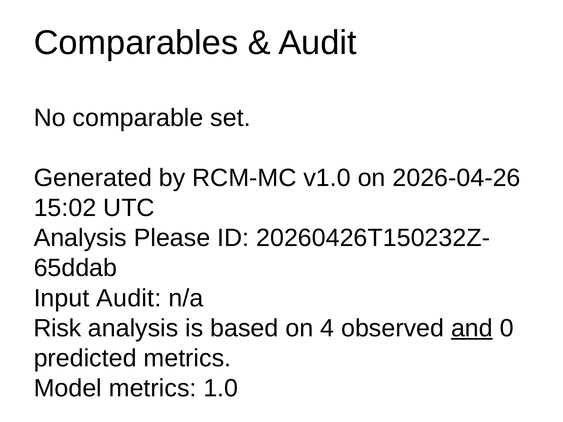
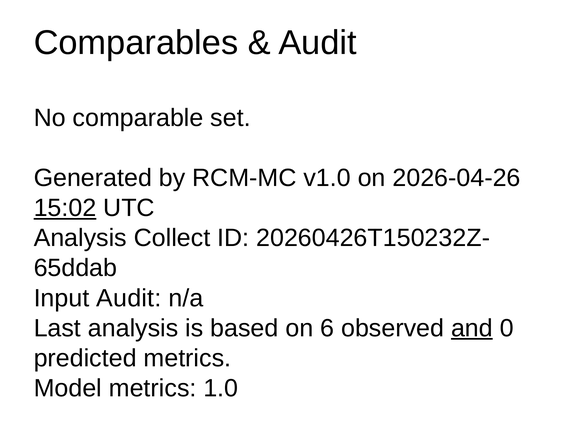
15:02 underline: none -> present (65, 208)
Please: Please -> Collect (172, 238)
Risk: Risk -> Last (57, 328)
4: 4 -> 6 (327, 328)
